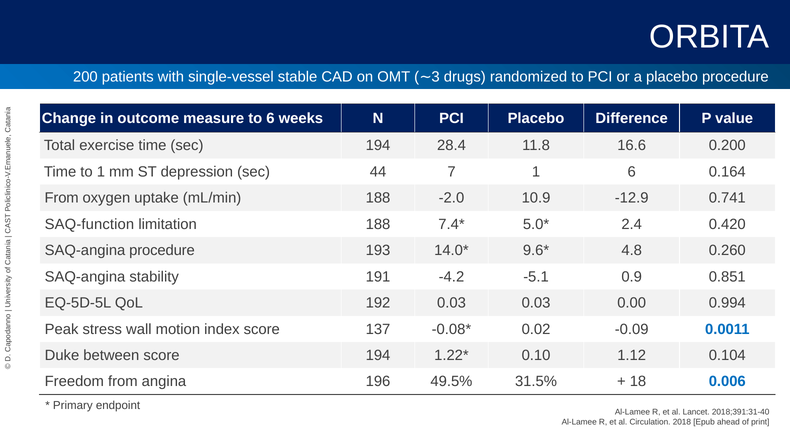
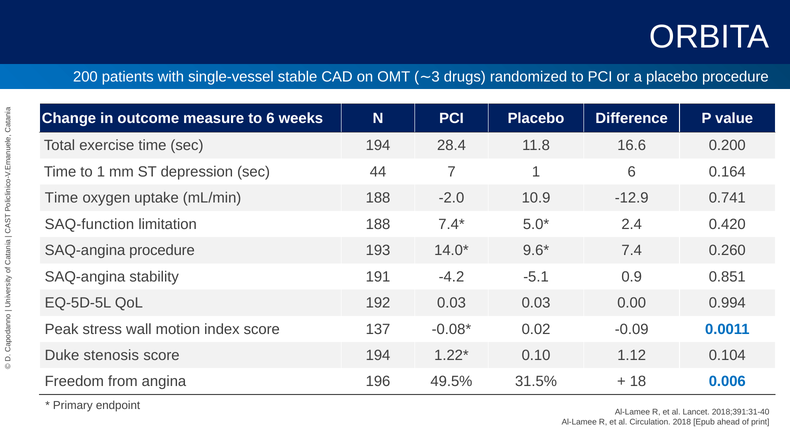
From: From -> Time (62, 198)
4.8: 4.8 -> 7.4 (632, 251)
between: between -> stenosis (111, 356)
